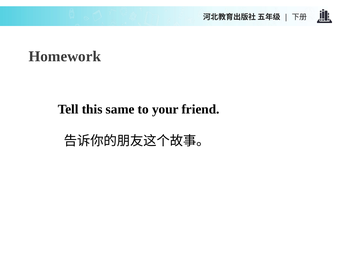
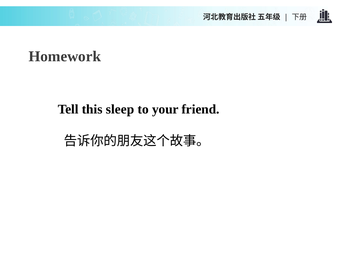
same: same -> sleep (120, 110)
